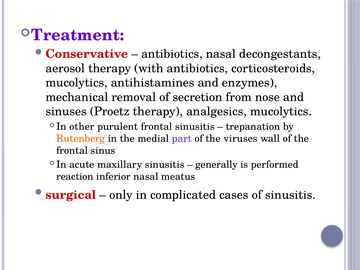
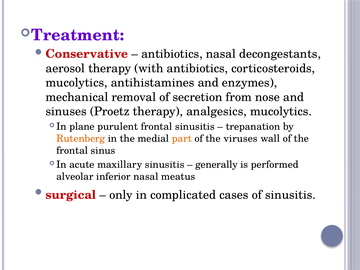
other: other -> plane (82, 127)
part colour: purple -> orange (182, 139)
reaction: reaction -> alveolar (75, 177)
